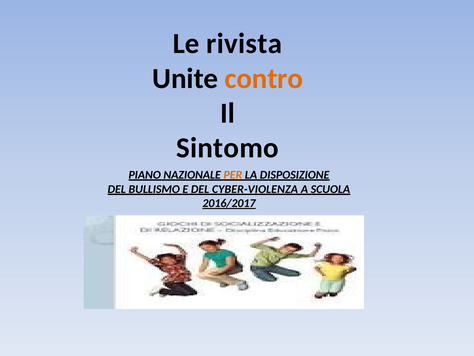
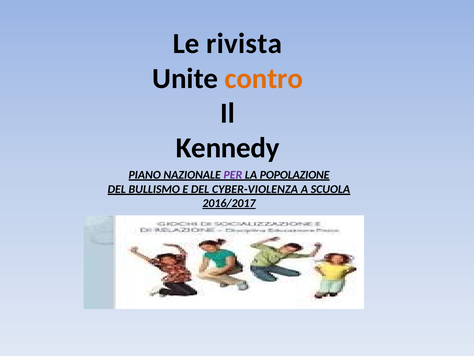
Sintomo: Sintomo -> Kennedy (228, 148)
PER colour: orange -> purple (233, 175)
DISPOSIZIONE: DISPOSIZIONE -> POPOLAZIONE (295, 175)
